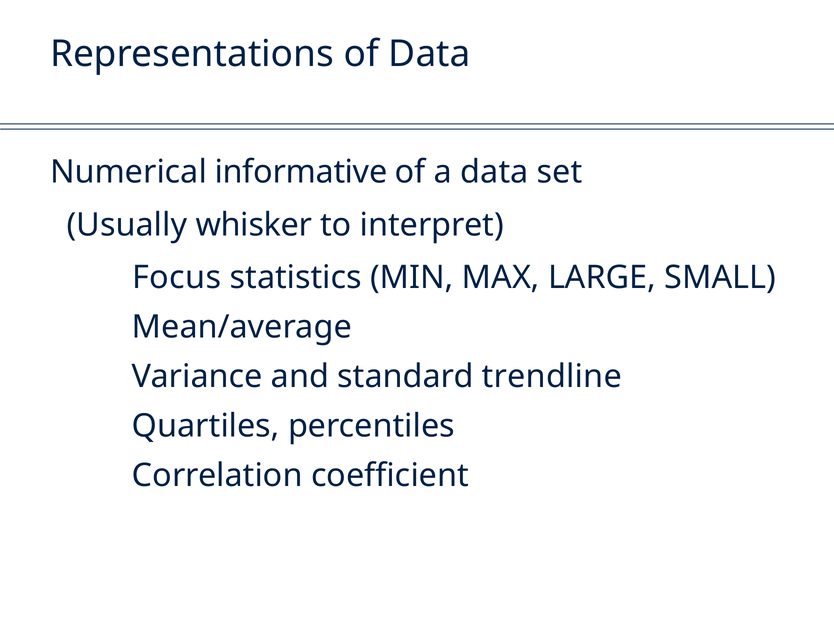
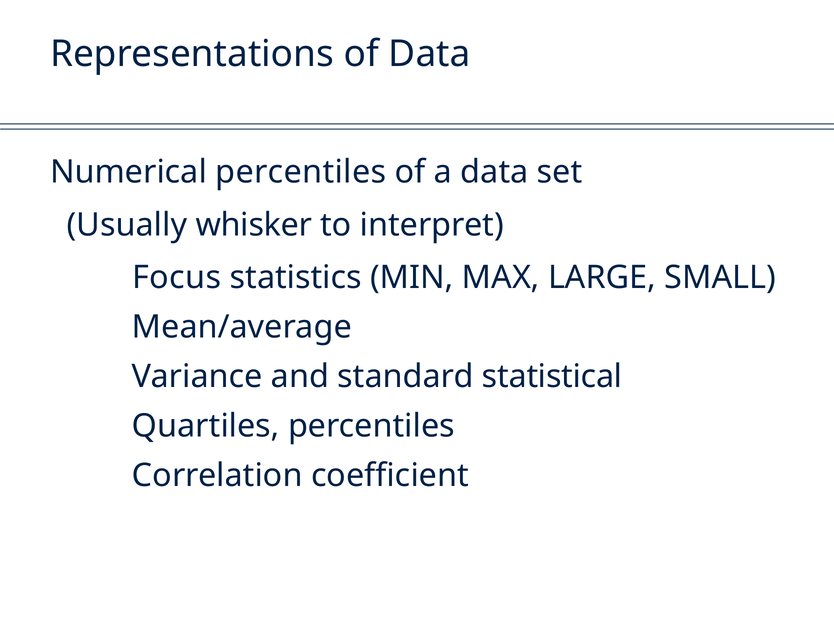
Numerical informative: informative -> percentiles (301, 172)
trendline: trendline -> statistical (552, 376)
